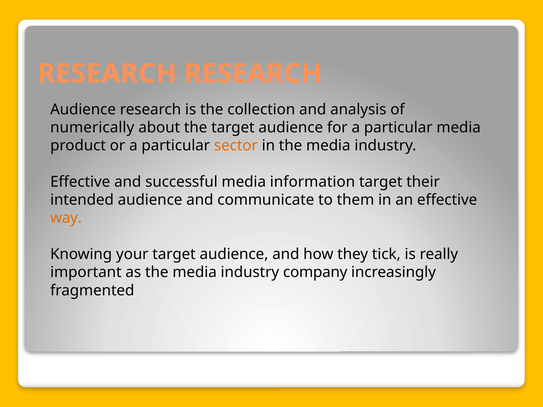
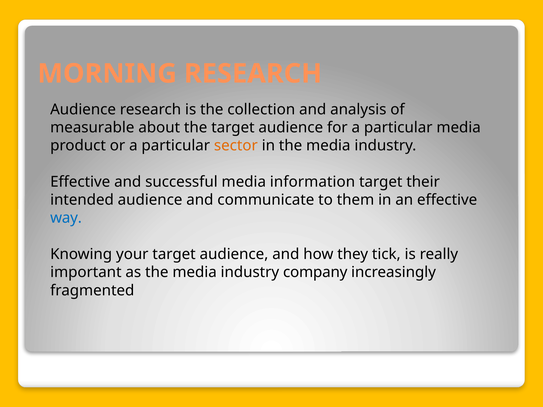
RESEARCH: RESEARCH -> MORNING (107, 74)
numerically: numerically -> measurable (92, 128)
way colour: orange -> blue (66, 218)
